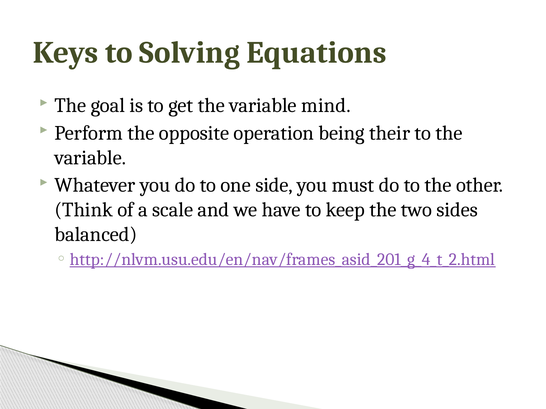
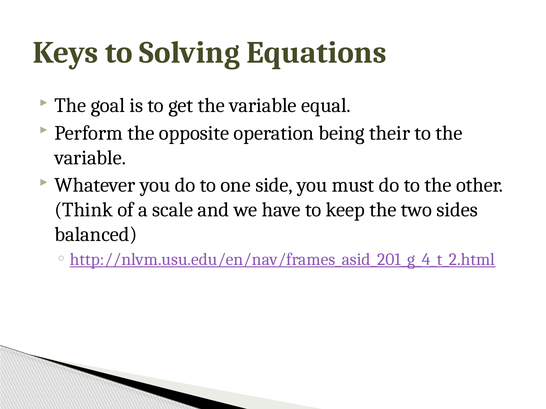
mind: mind -> equal (326, 106)
